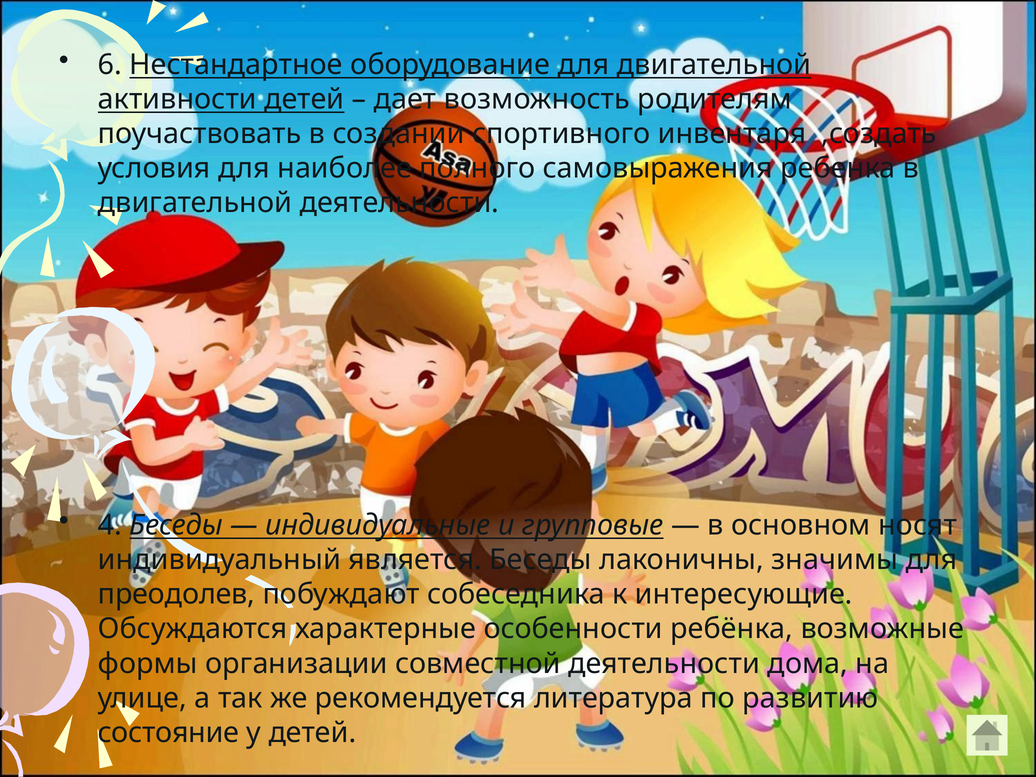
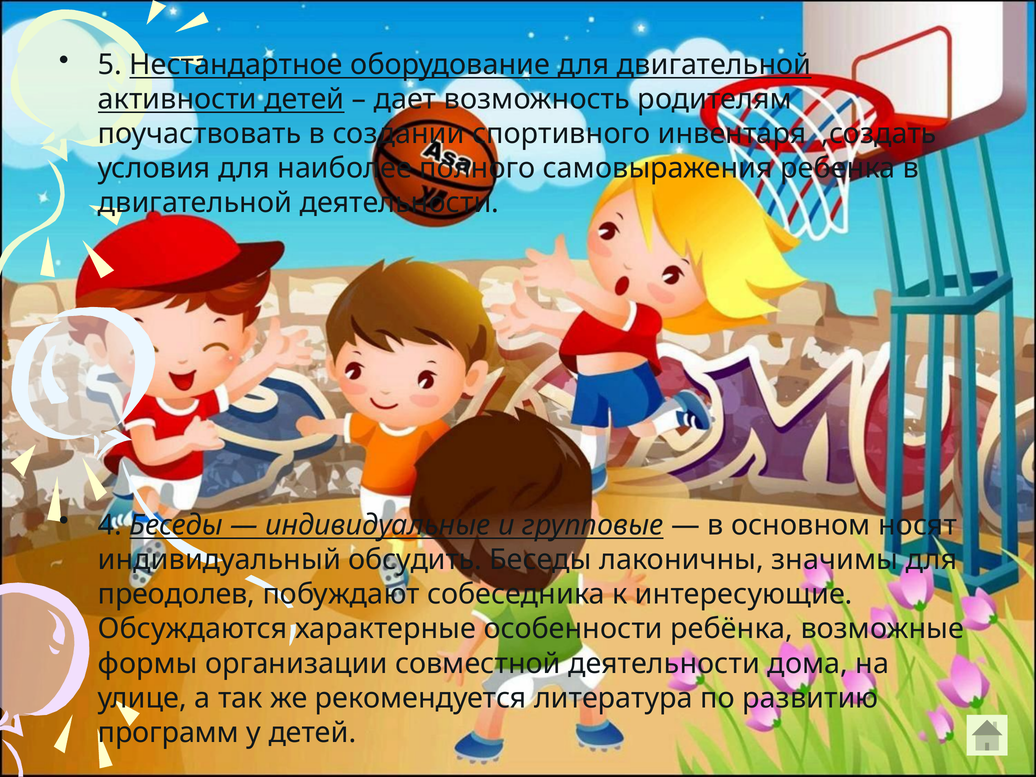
6: 6 -> 5 (110, 65)
является: является -> обсудить (415, 560)
состояние: состояние -> программ (168, 733)
